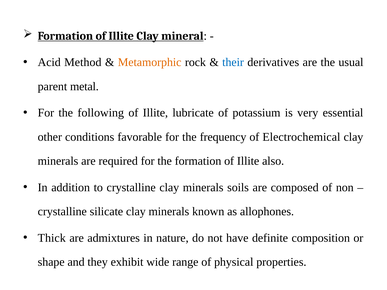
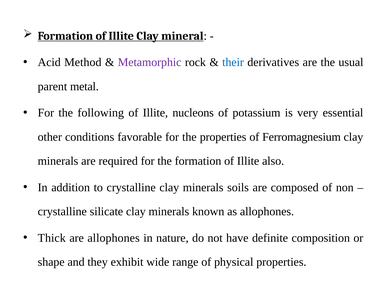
Metamorphic colour: orange -> purple (150, 62)
lubricate: lubricate -> nucleons (193, 113)
the frequency: frequency -> properties (223, 137)
Electrochemical: Electrochemical -> Ferromagnesium (302, 137)
are admixtures: admixtures -> allophones (114, 238)
